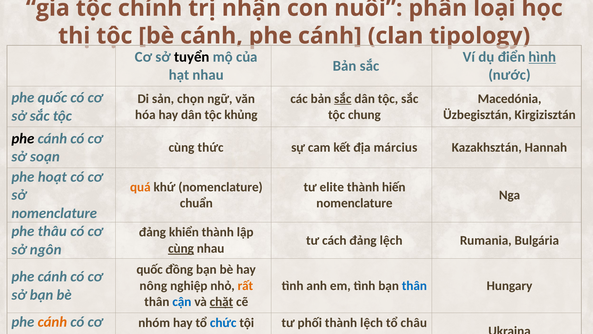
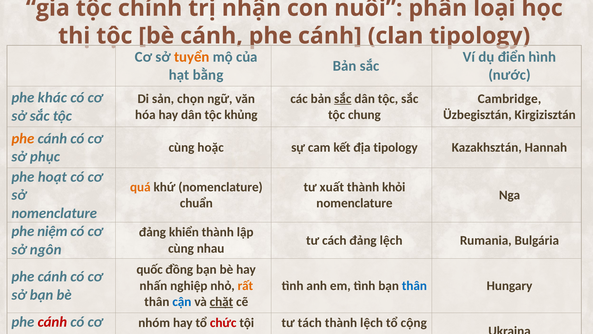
tuyển colour: black -> orange (192, 57)
hình underline: present -> none (542, 57)
hạt nhau: nhau -> bằng (208, 75)
phe quốc: quốc -> khác (52, 98)
Macedónia: Macedónia -> Cambridge (509, 99)
phe colour: black -> orange (23, 138)
thức: thức -> hoặc (211, 147)
địa március: március -> tipology (396, 147)
soạn: soạn -> phục (45, 156)
elite: elite -> xuất (332, 187)
hiến: hiến -> khỏi (394, 187)
thâu: thâu -> niệm (52, 231)
cùng underline: present -> none (181, 248)
nông: nông -> nhấn (153, 285)
cánh colour: orange -> red (52, 322)
chức colour: blue -> red (223, 323)
phối: phối -> tách (310, 323)
châu: châu -> cộng (414, 323)
